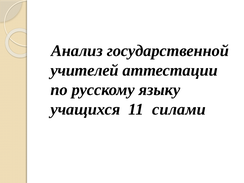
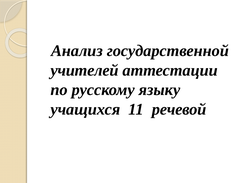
силами: силами -> речевой (179, 109)
